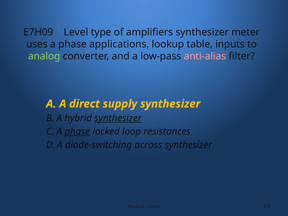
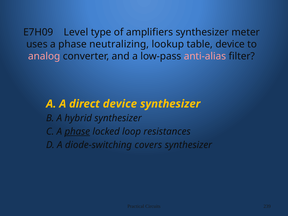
applications: applications -> neutralizing (119, 44)
table inputs: inputs -> device (230, 44)
analog colour: light green -> pink (44, 56)
direct supply: supply -> device (120, 104)
synthesizer underline: present -> none (118, 118)
across: across -> covers (148, 145)
